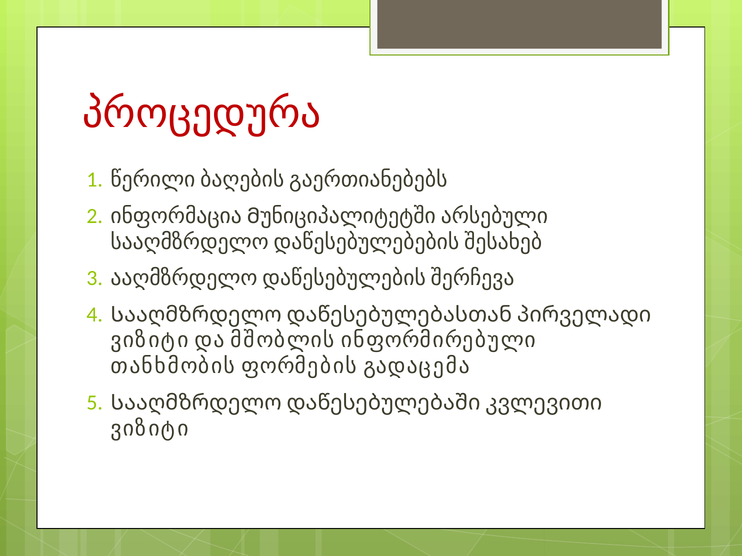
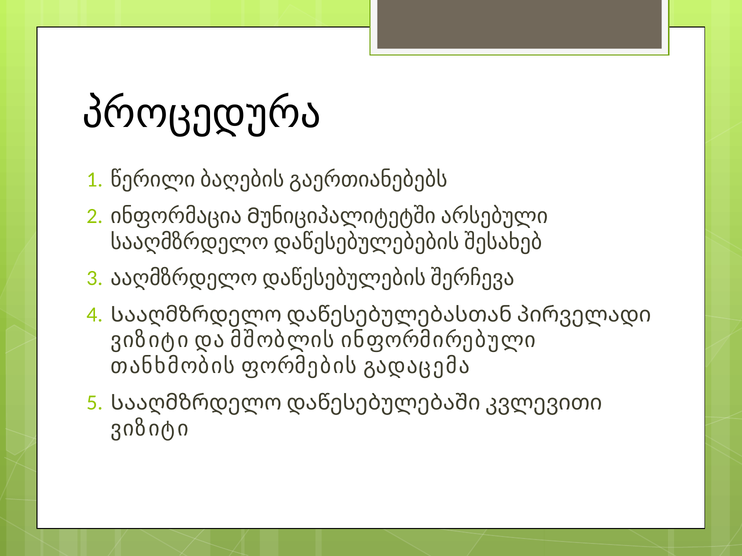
პროცედურა colour: red -> black (202, 114)
